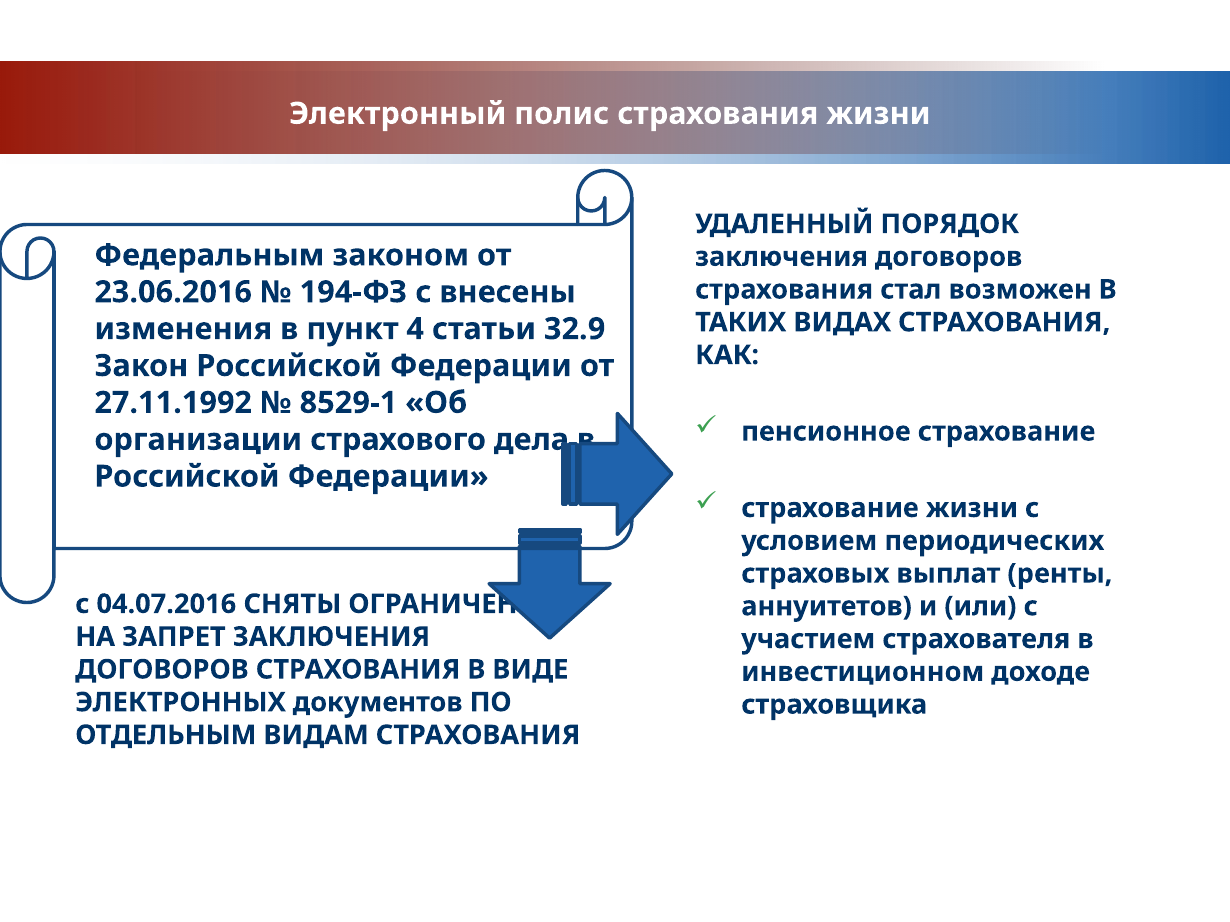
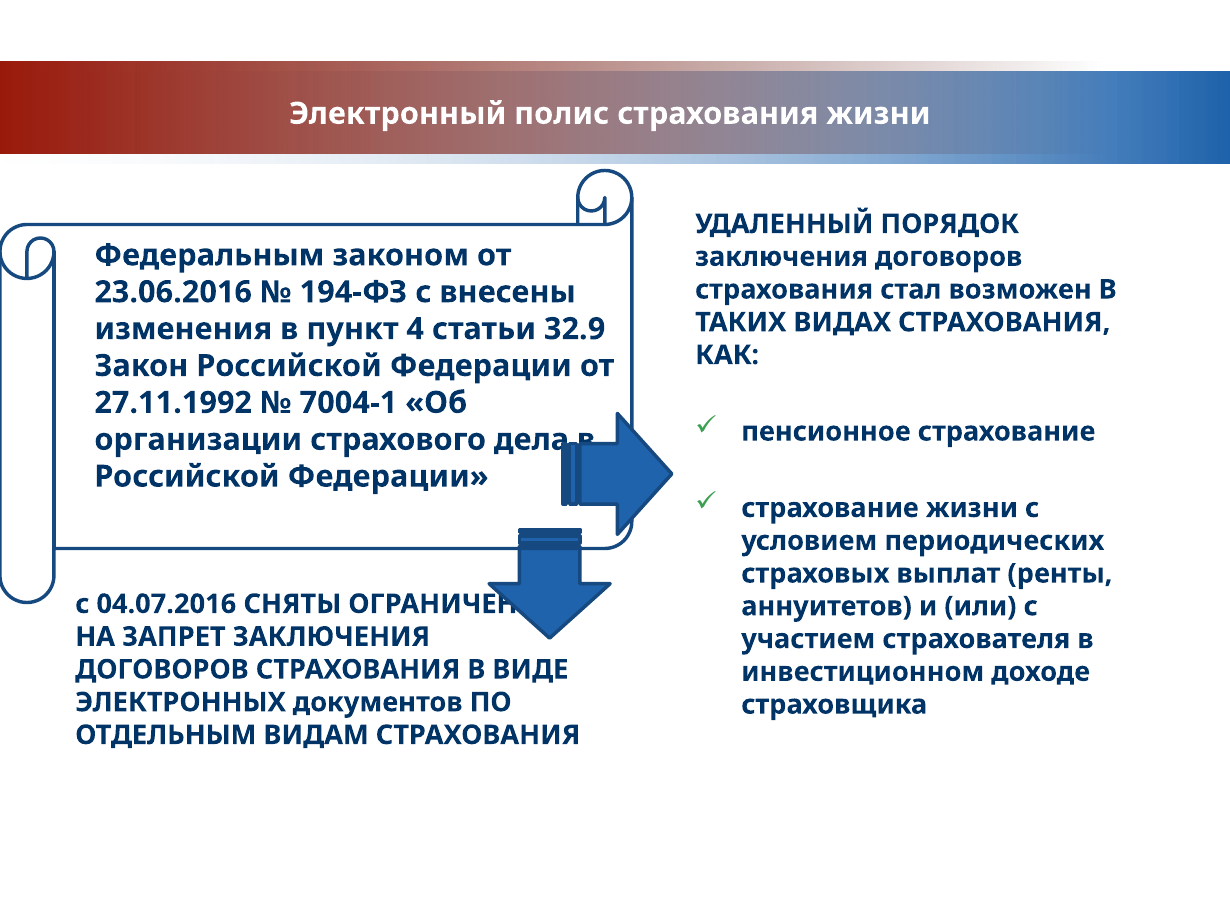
8529-1: 8529-1 -> 7004-1 (348, 403)
